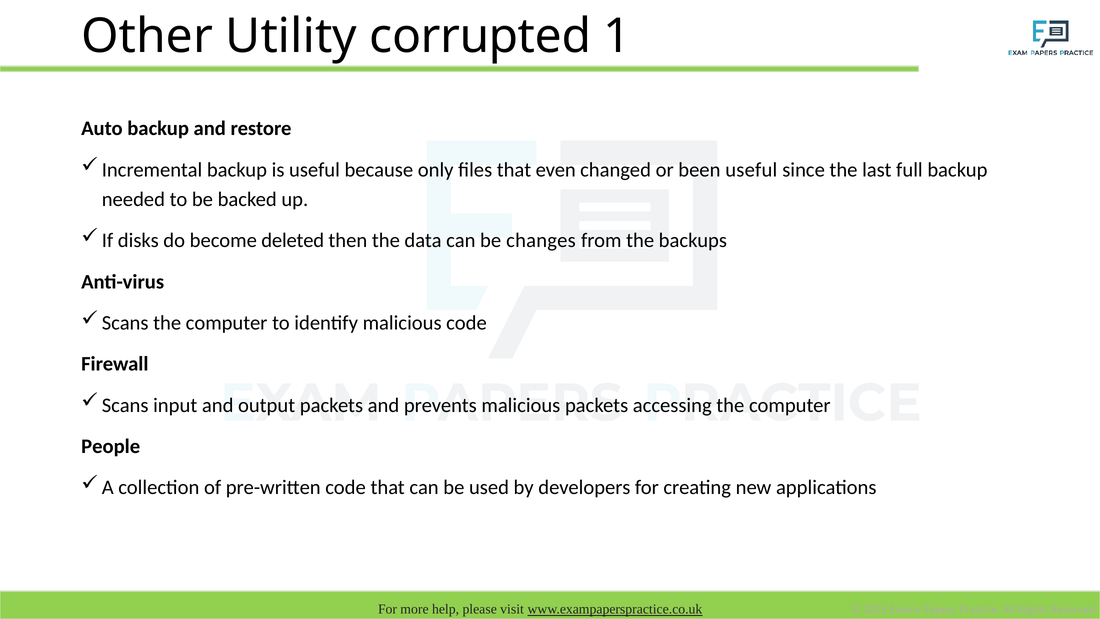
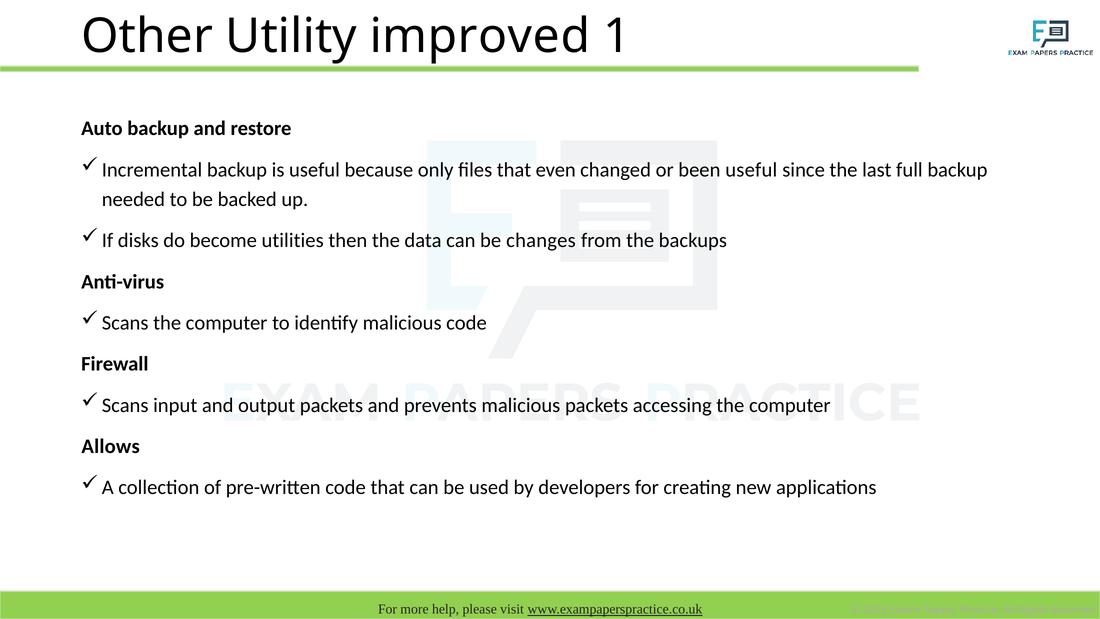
corrupted: corrupted -> improved (480, 36)
deleted: deleted -> utilities (293, 241)
People: People -> Allows (111, 446)
